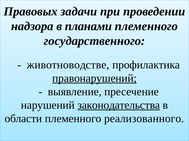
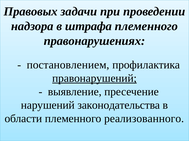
планами: планами -> штрафа (88, 26)
государственного: государственного -> правонарушениях (94, 41)
животноводстве: животноводстве -> постановлением (68, 65)
законодательства underline: present -> none (119, 106)
